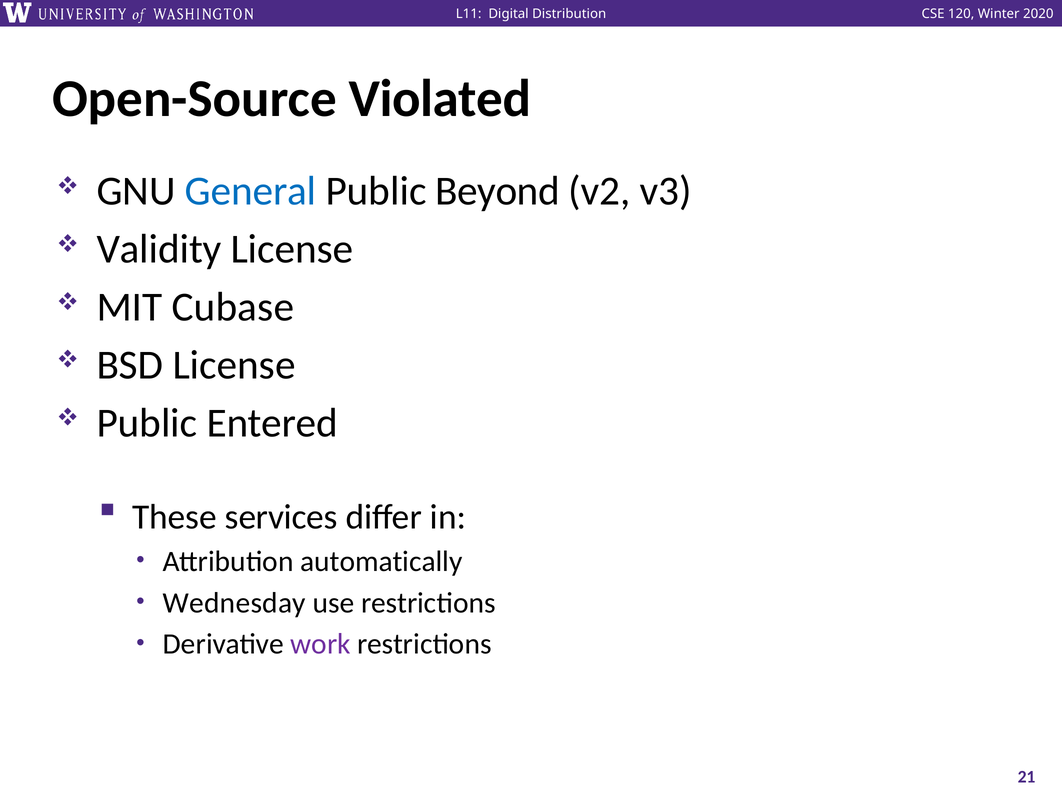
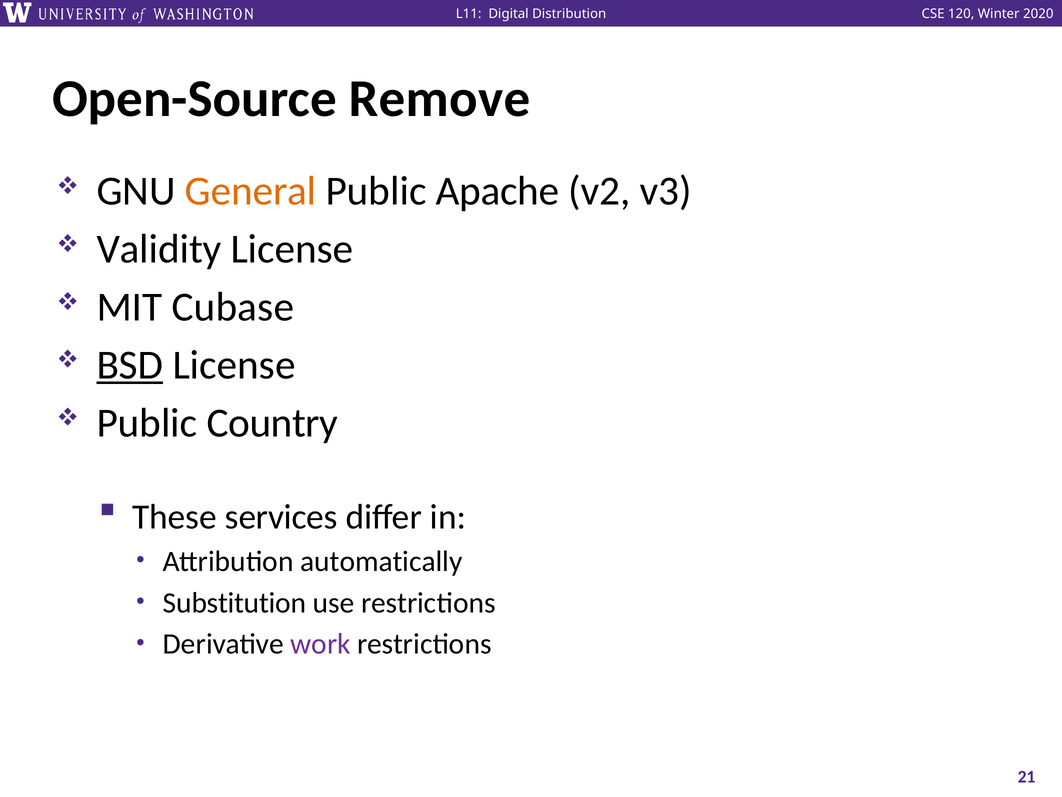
Violated: Violated -> Remove (440, 99)
General colour: blue -> orange (251, 191)
Beyond: Beyond -> Apache (497, 191)
BSD underline: none -> present (130, 365)
Entered: Entered -> Country (272, 423)
Wednesday: Wednesday -> Substitution (235, 602)
